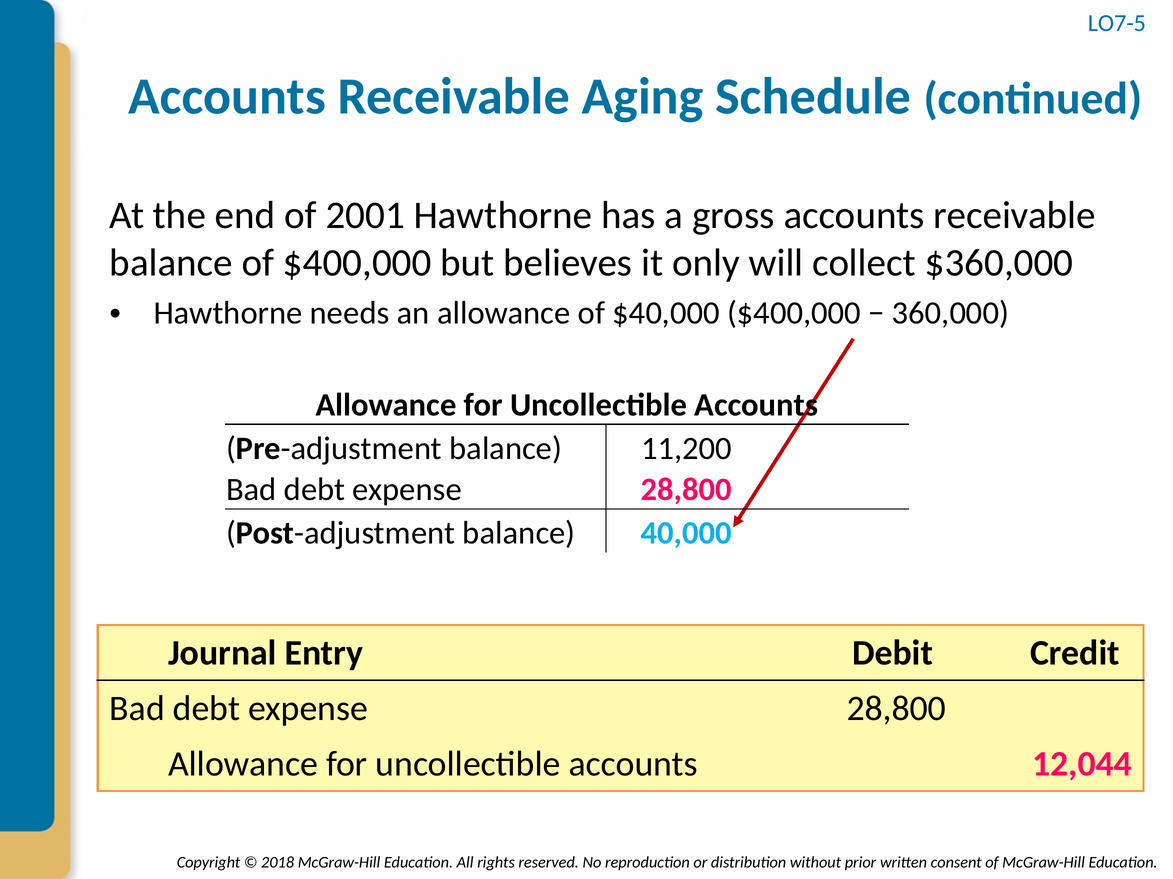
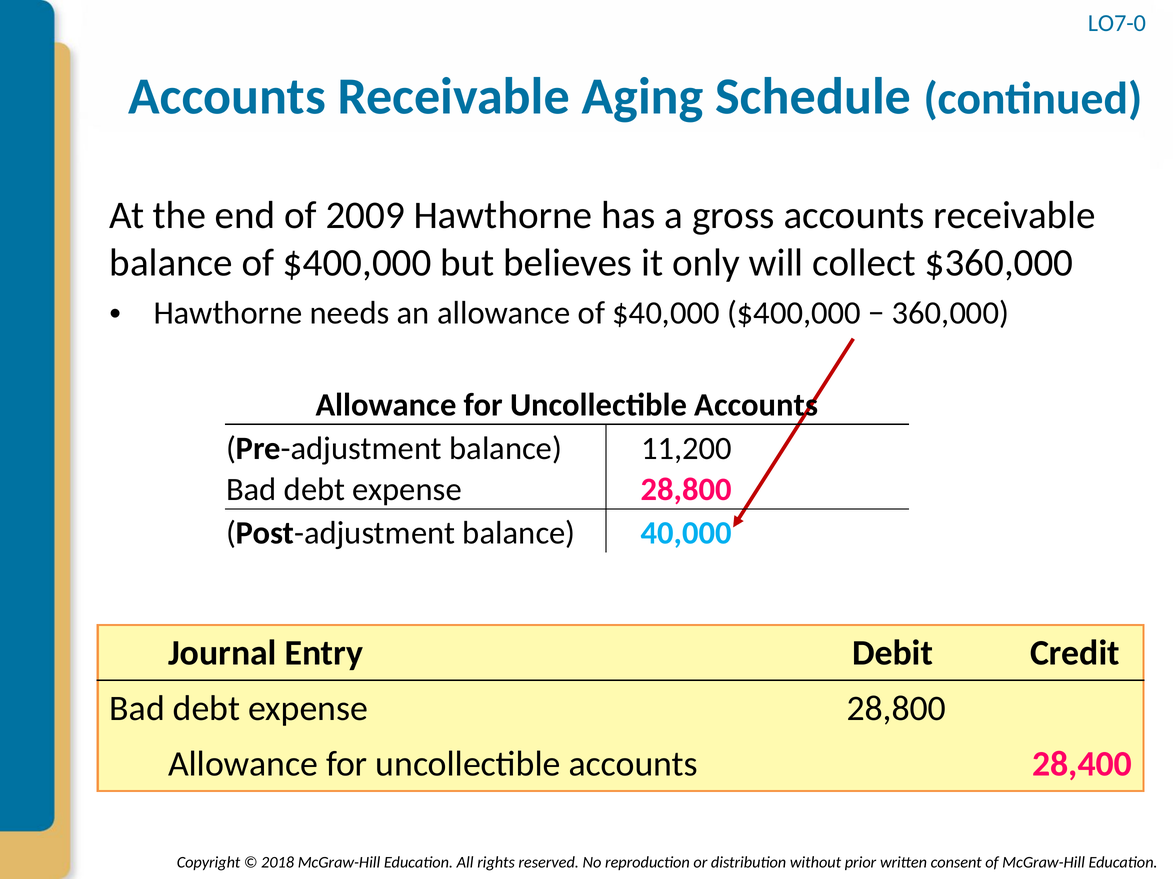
LO7-5: LO7-5 -> LO7-0 (1117, 23)
2001: 2001 -> 2009 (365, 215)
12,044: 12,044 -> 28,400 (1082, 764)
